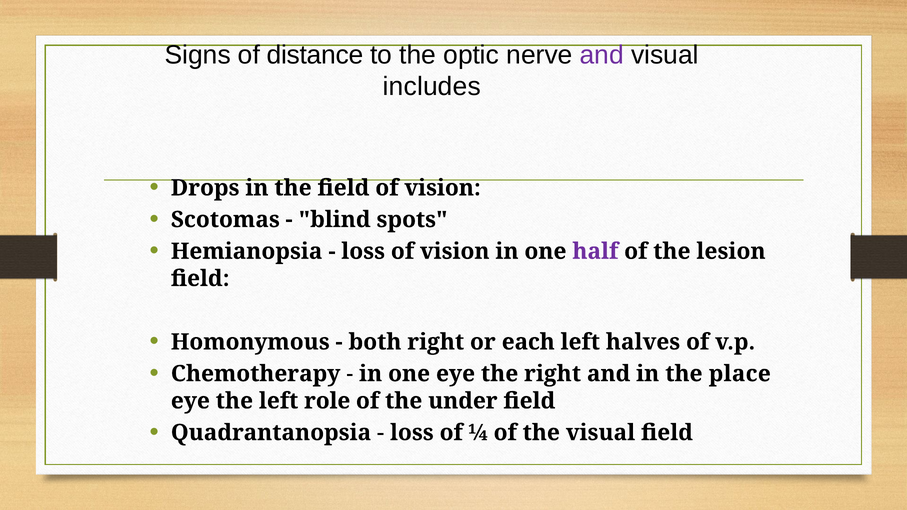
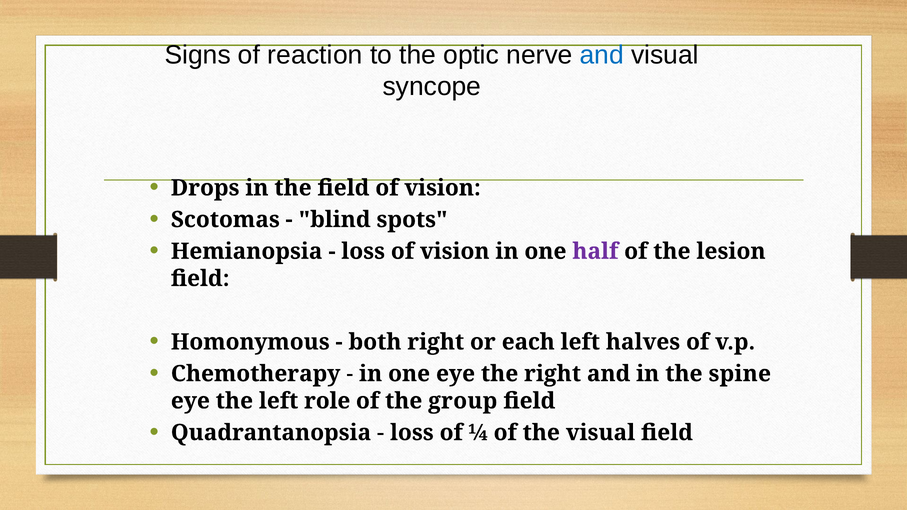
distance: distance -> reaction (315, 55)
and colour: purple -> blue (602, 55)
includes: includes -> syncope (432, 87)
place: place -> spine (740, 374)
under: under -> group (463, 401)
